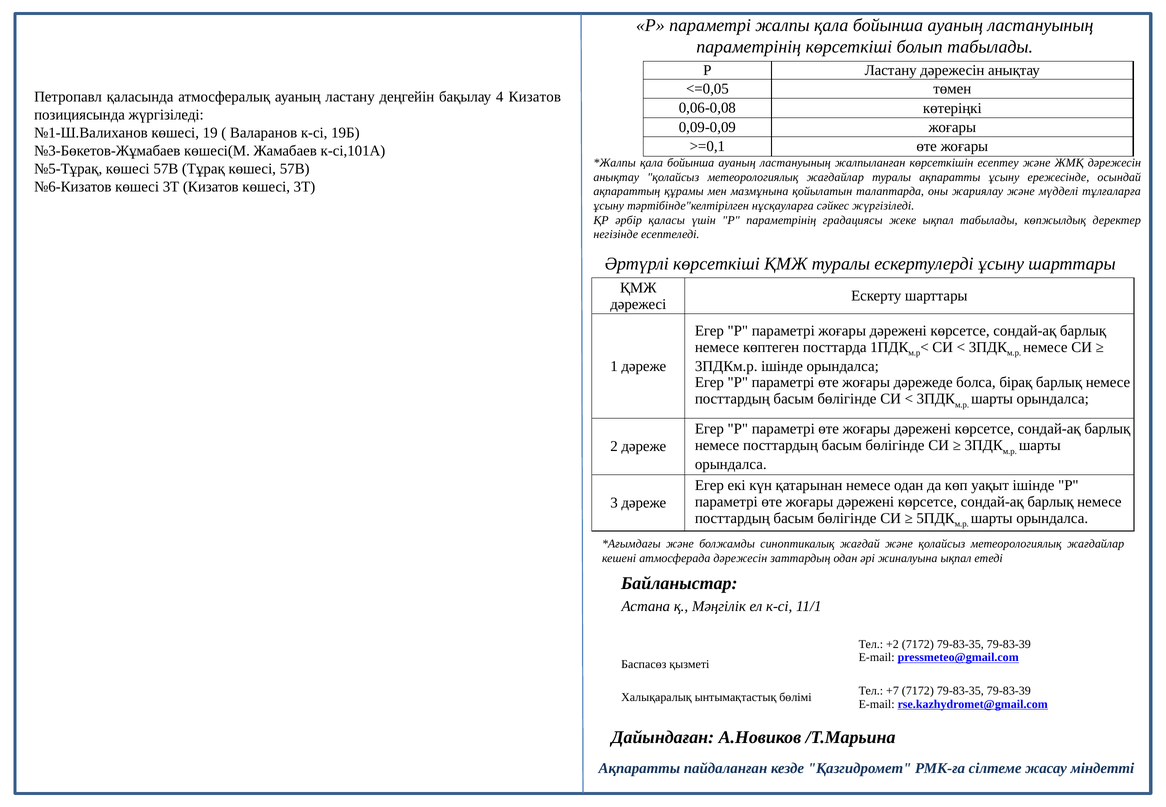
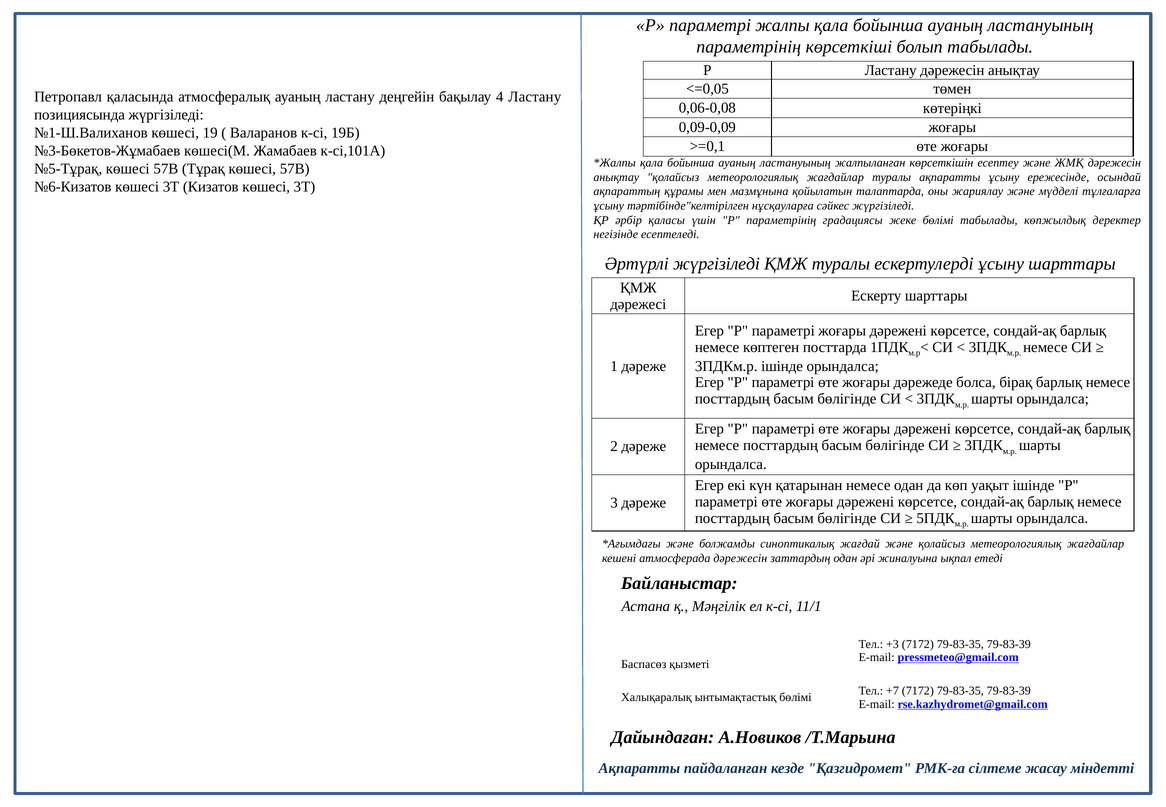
4 Кизатов: Кизатов -> Ластану (535, 97)
жеке ықпал: ықпал -> бөлімі (938, 220)
Әртүрлі көрсеткіші: көрсеткіші -> жүргізіледі (716, 264)
+2: +2 -> +3 (892, 644)
